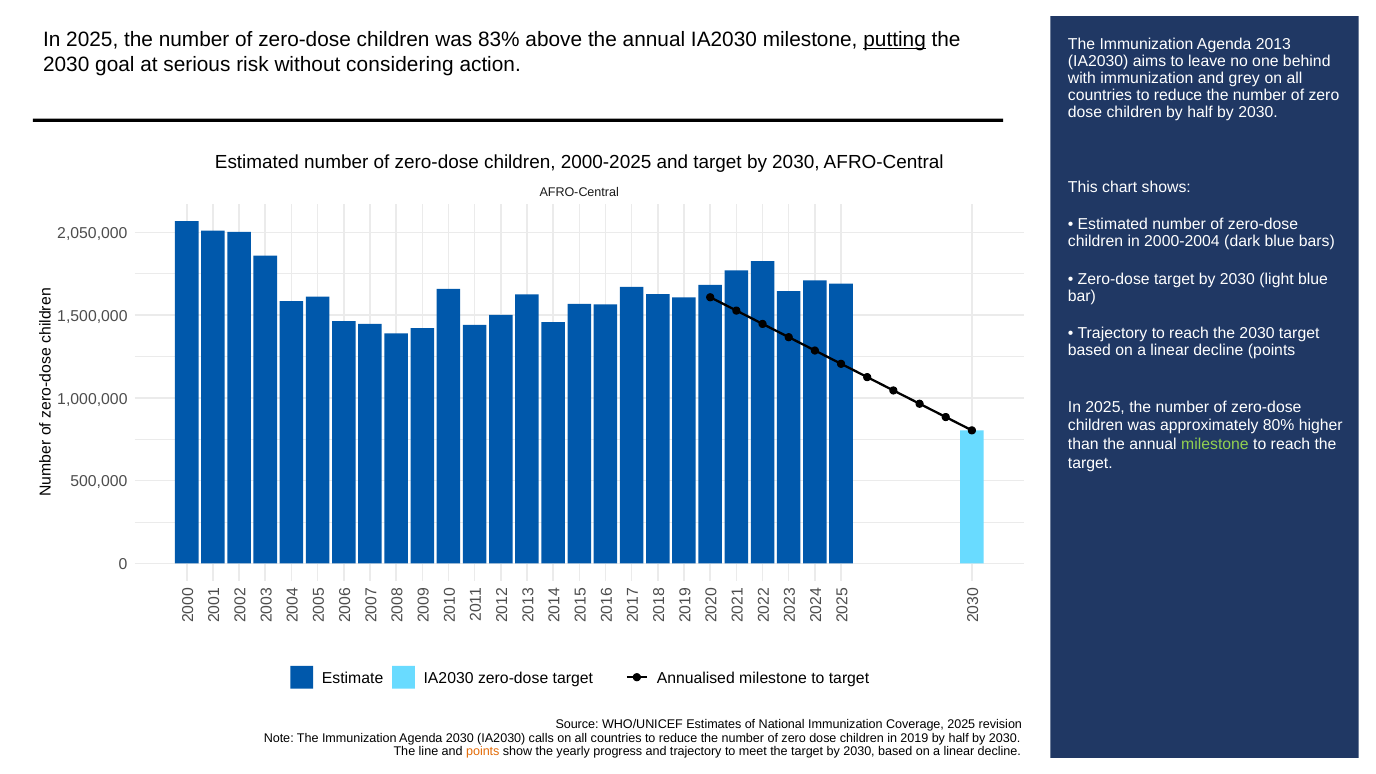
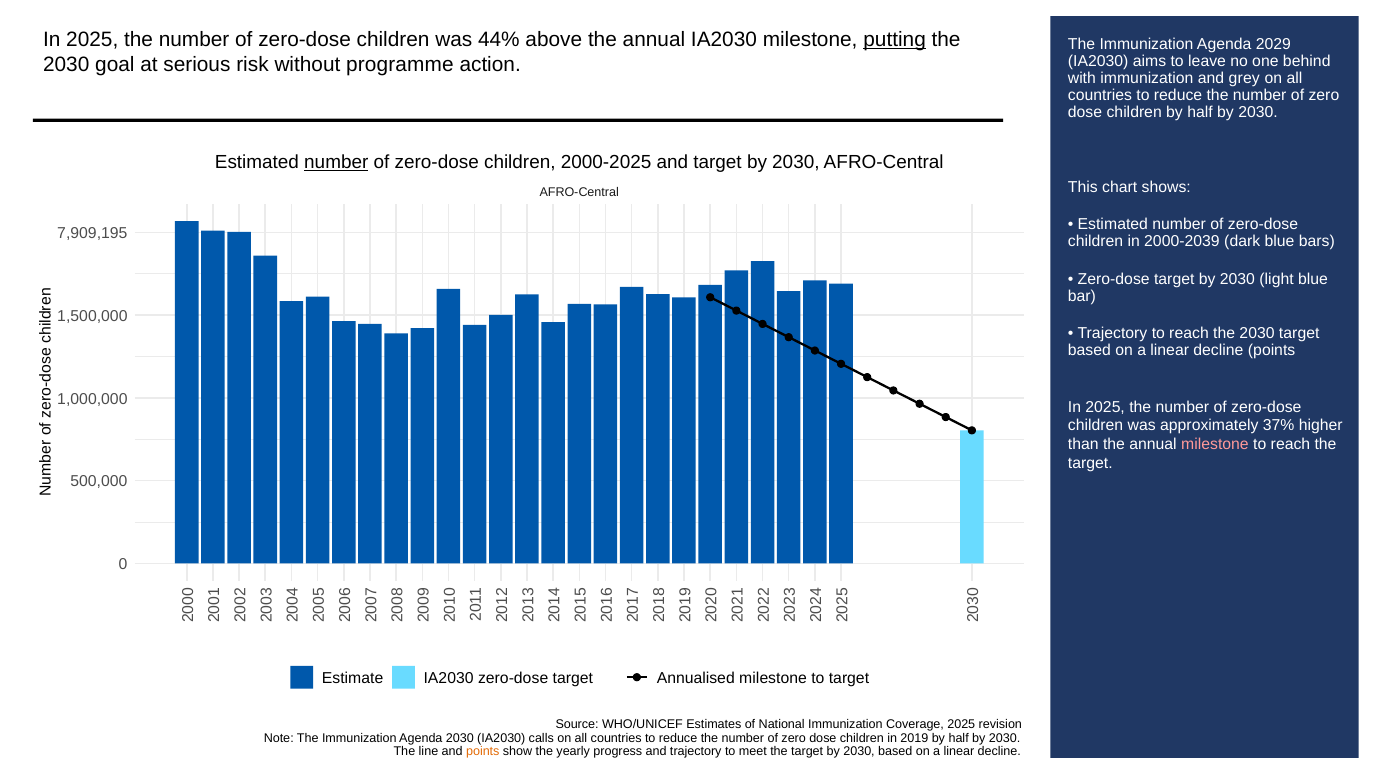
83%: 83% -> 44% (499, 40)
2013: 2013 -> 2029 (1273, 44)
considering: considering -> programme (400, 65)
number underline: none -> present (336, 162)
2,050,000: 2,050,000 -> 7,909,195 (92, 233)
2000-2004: 2000-2004 -> 2000-2039 (1182, 242)
80%: 80% -> 37% (1279, 426)
milestone colour: light green -> pink (1215, 445)
